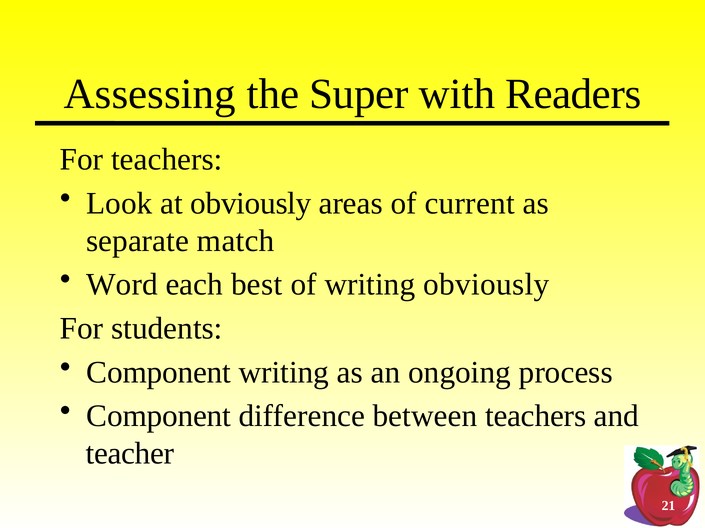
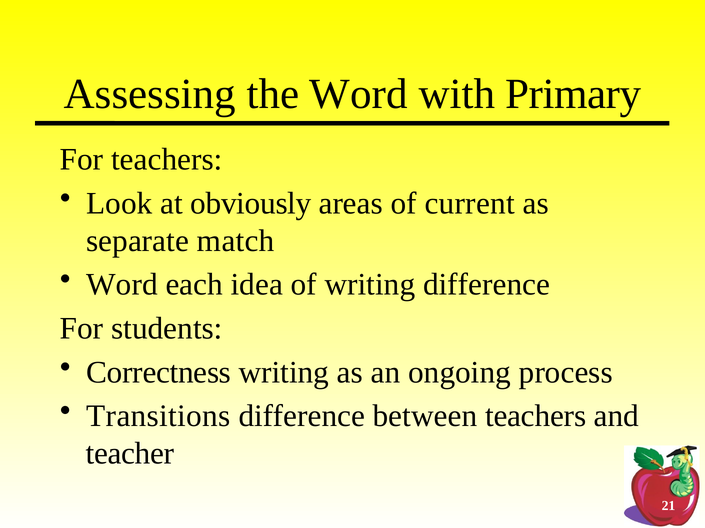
the Super: Super -> Word (359, 94)
Readers: Readers -> Primary (573, 94)
best: best -> idea (257, 285)
writing obviously: obviously -> difference (487, 285)
Component: Component -> Correctness (159, 373)
Component: Component -> Transitions (158, 417)
